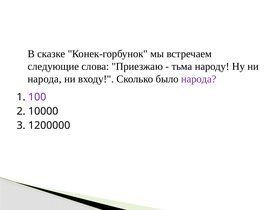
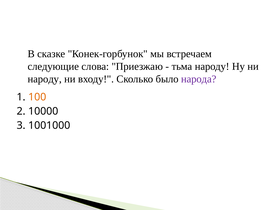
народа: народа -> народу (45, 79)
100 colour: purple -> orange (37, 97)
1200000: 1200000 -> 1001000 (49, 125)
